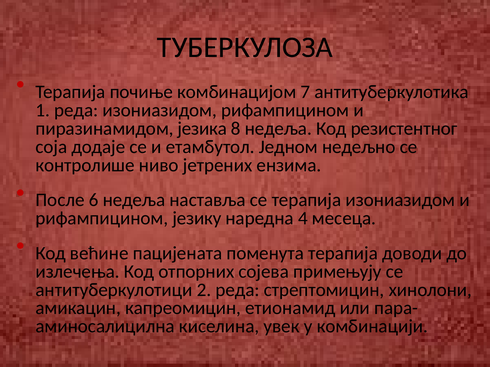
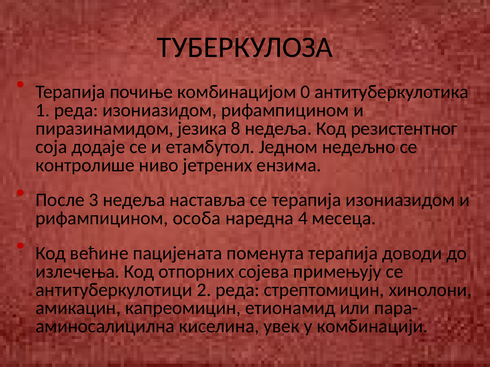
7: 7 -> 0 (305, 92)
6: 6 -> 3 (94, 200)
језику: језику -> особа (197, 219)
